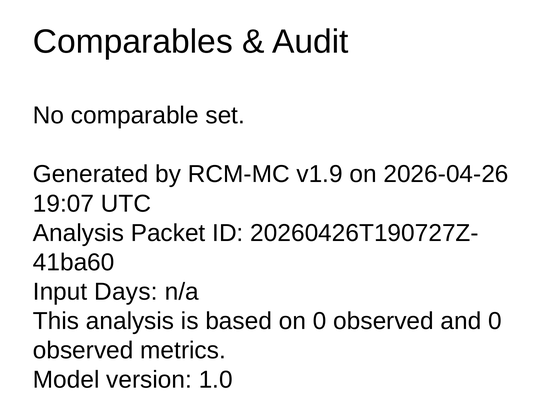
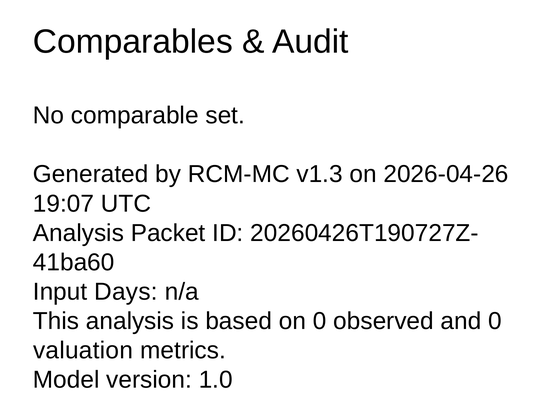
v1.9: v1.9 -> v1.3 (320, 174)
observed: observed -> valuation (83, 350)
